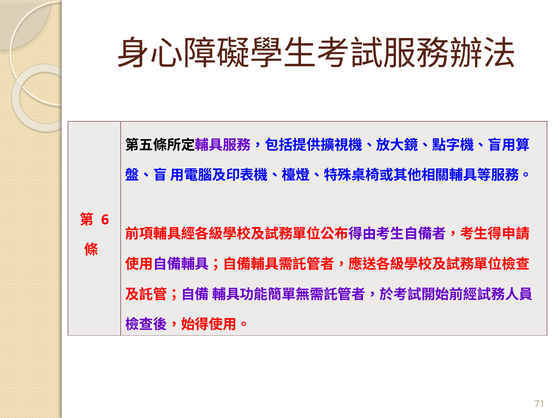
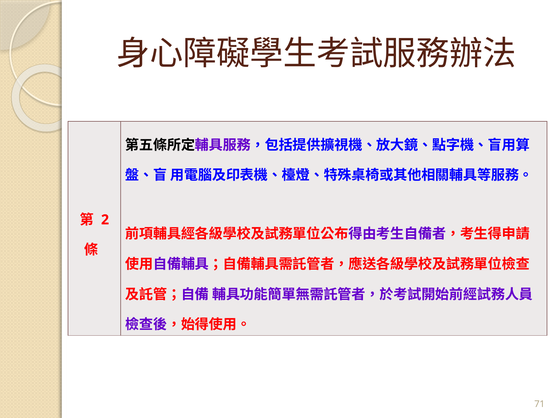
6: 6 -> 2 (105, 220)
